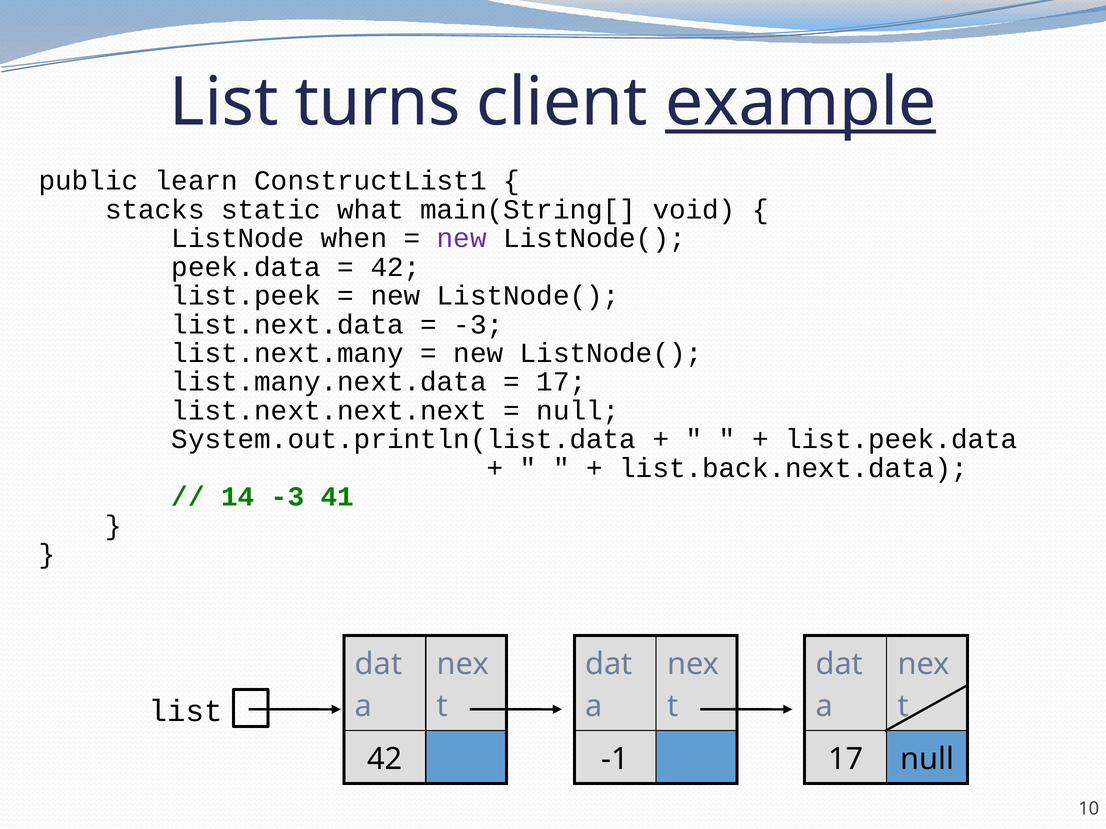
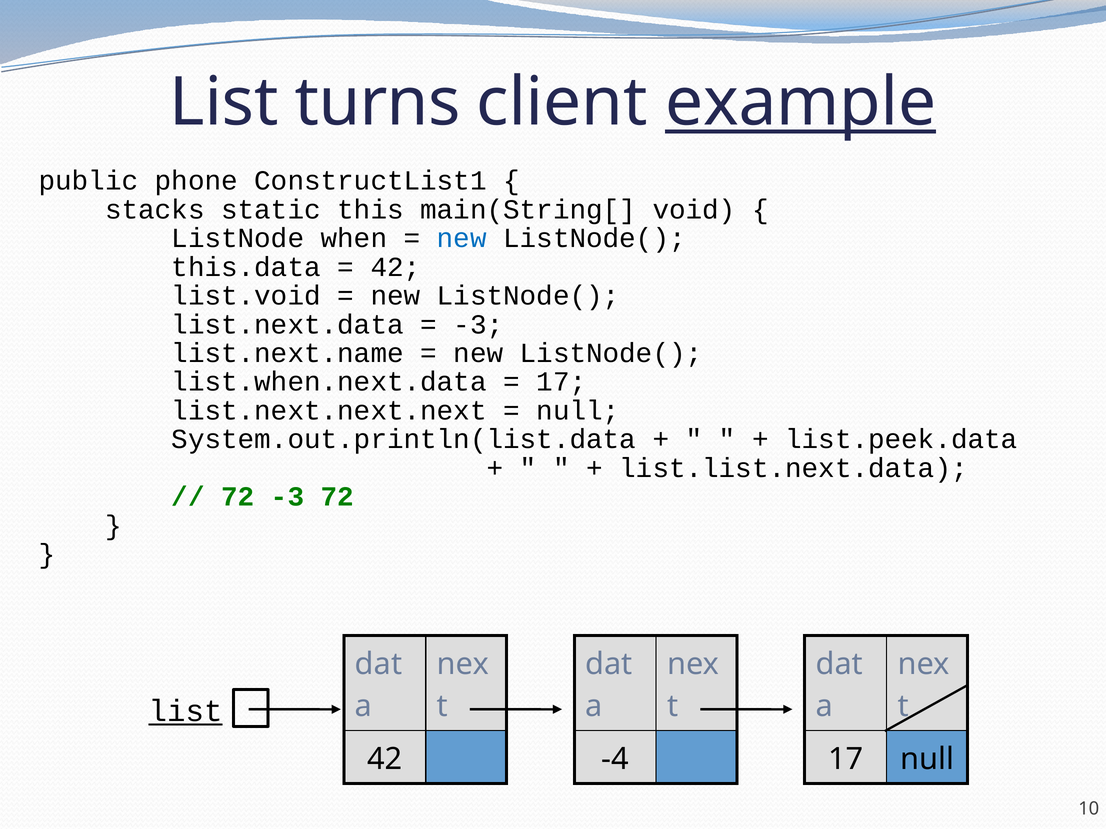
learn: learn -> phone (196, 181)
what: what -> this (371, 210)
new colour: purple -> blue (462, 238)
peek.data: peek.data -> this.data (246, 267)
list.peek: list.peek -> list.void (246, 296)
list.next.many: list.next.many -> list.next.name (288, 353)
list.many.next.data: list.many.next.data -> list.when.next.data (329, 382)
list.back.next.data: list.back.next.data -> list.list.next.data (794, 468)
14: 14 -> 72 (238, 497)
-3 41: 41 -> 72 (337, 497)
list underline: none -> present (186, 712)
-1: -1 -> -4 (615, 759)
